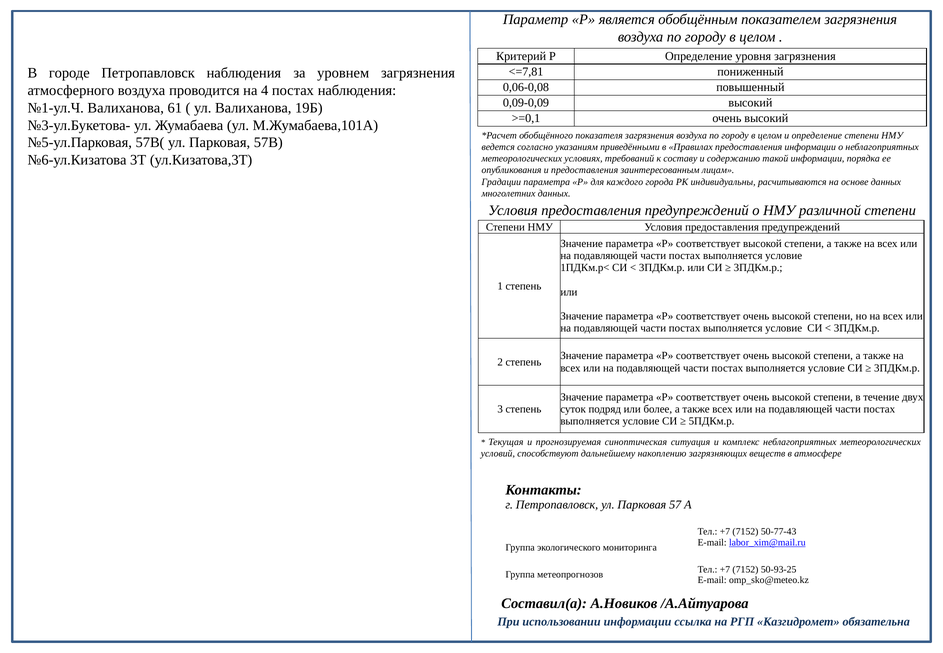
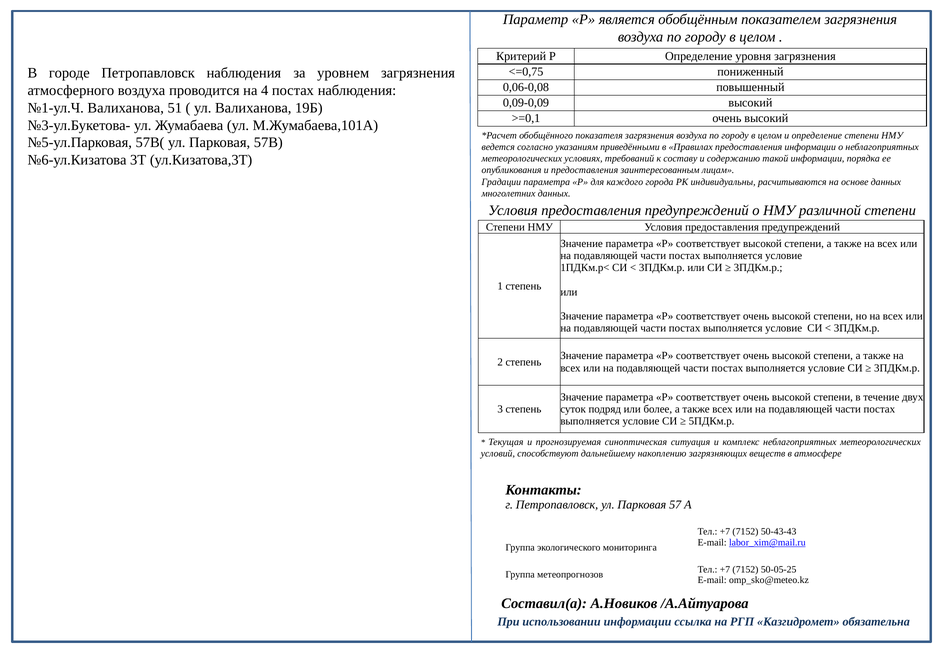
<=7,81: <=7,81 -> <=0,75 (526, 72)
61: 61 -> 51 (175, 108)
50-77-43: 50-77-43 -> 50-43-43 (779, 531)
50-93-25: 50-93-25 -> 50-05-25 (779, 569)
